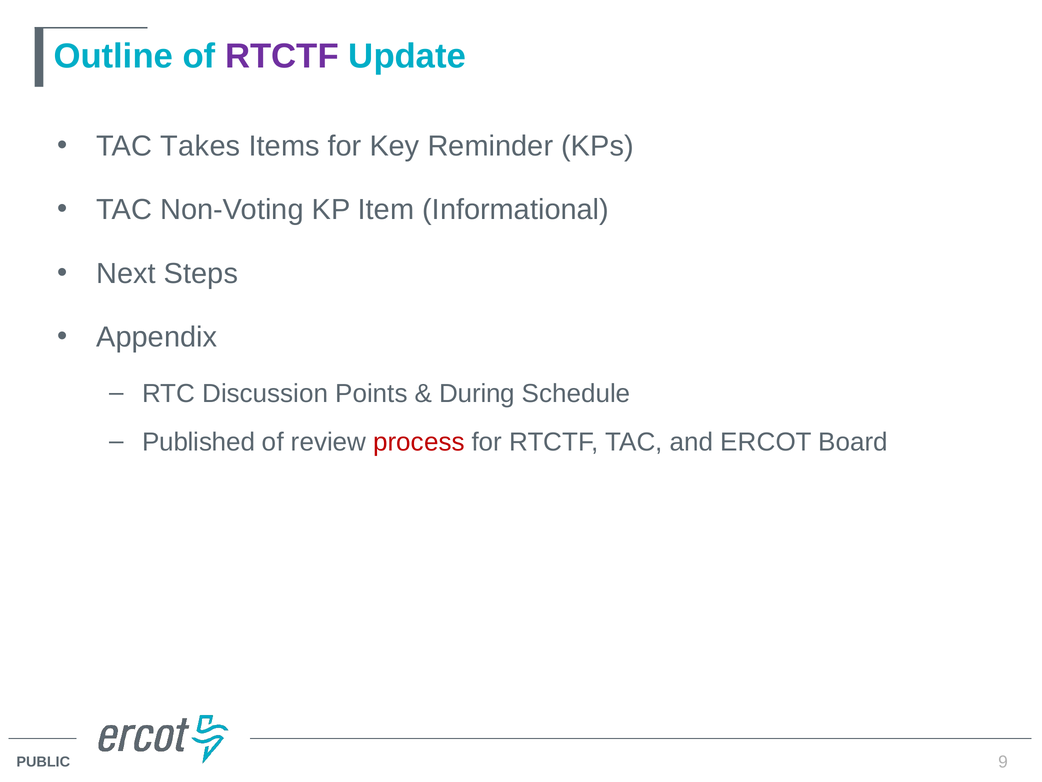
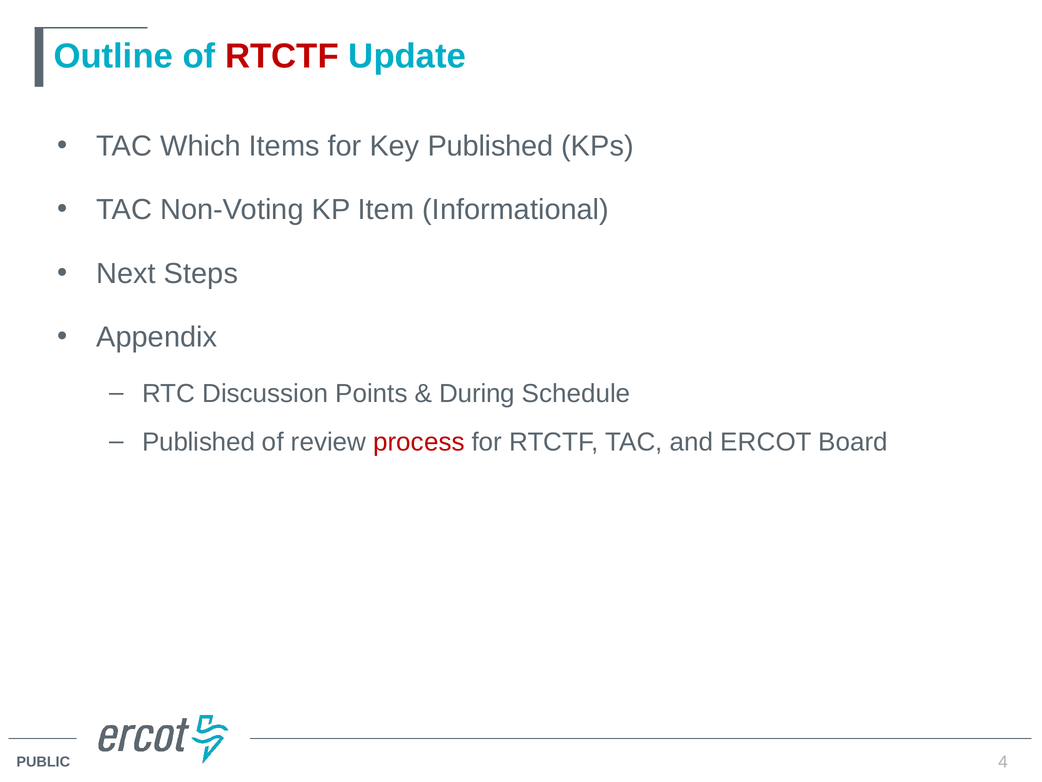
RTCTF colour: purple -> red (282, 56)
Takes: Takes -> Which (201, 146)
Key Reminder: Reminder -> Published (490, 146)
9: 9 -> 4 (1003, 761)
